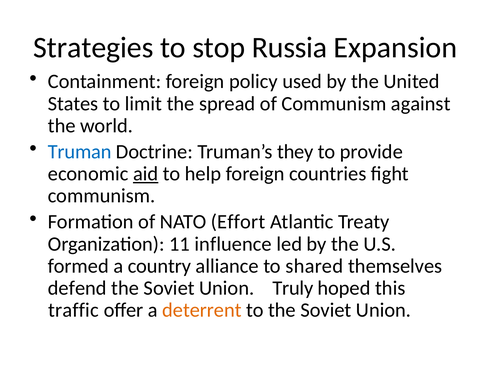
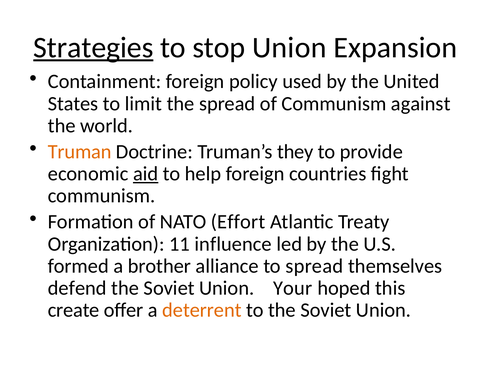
Strategies underline: none -> present (93, 48)
stop Russia: Russia -> Union (289, 48)
Truman colour: blue -> orange (80, 152)
country: country -> brother (159, 266)
to shared: shared -> spread (314, 266)
Truly: Truly -> Your (293, 288)
traffic: traffic -> create (74, 310)
